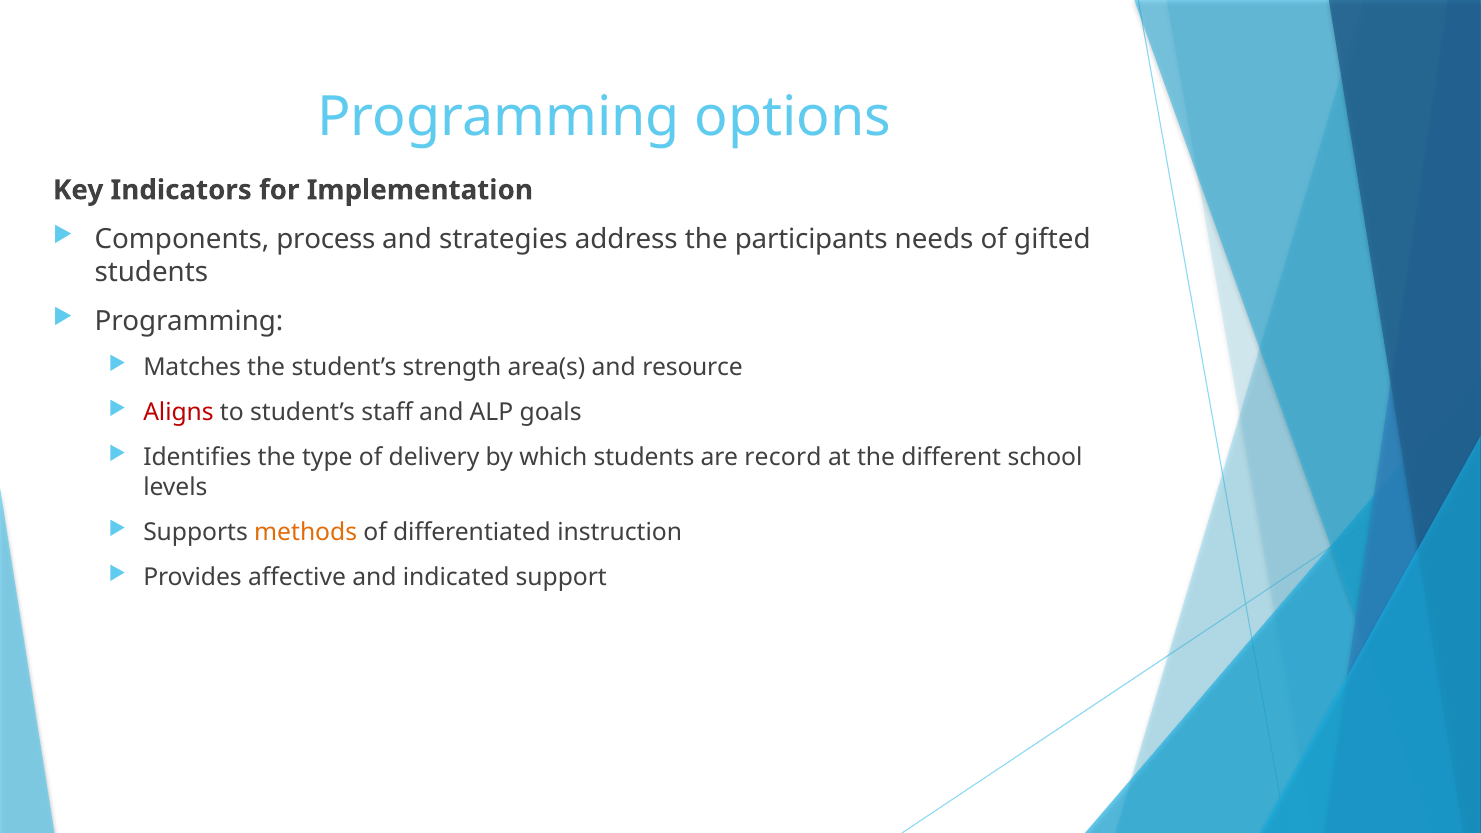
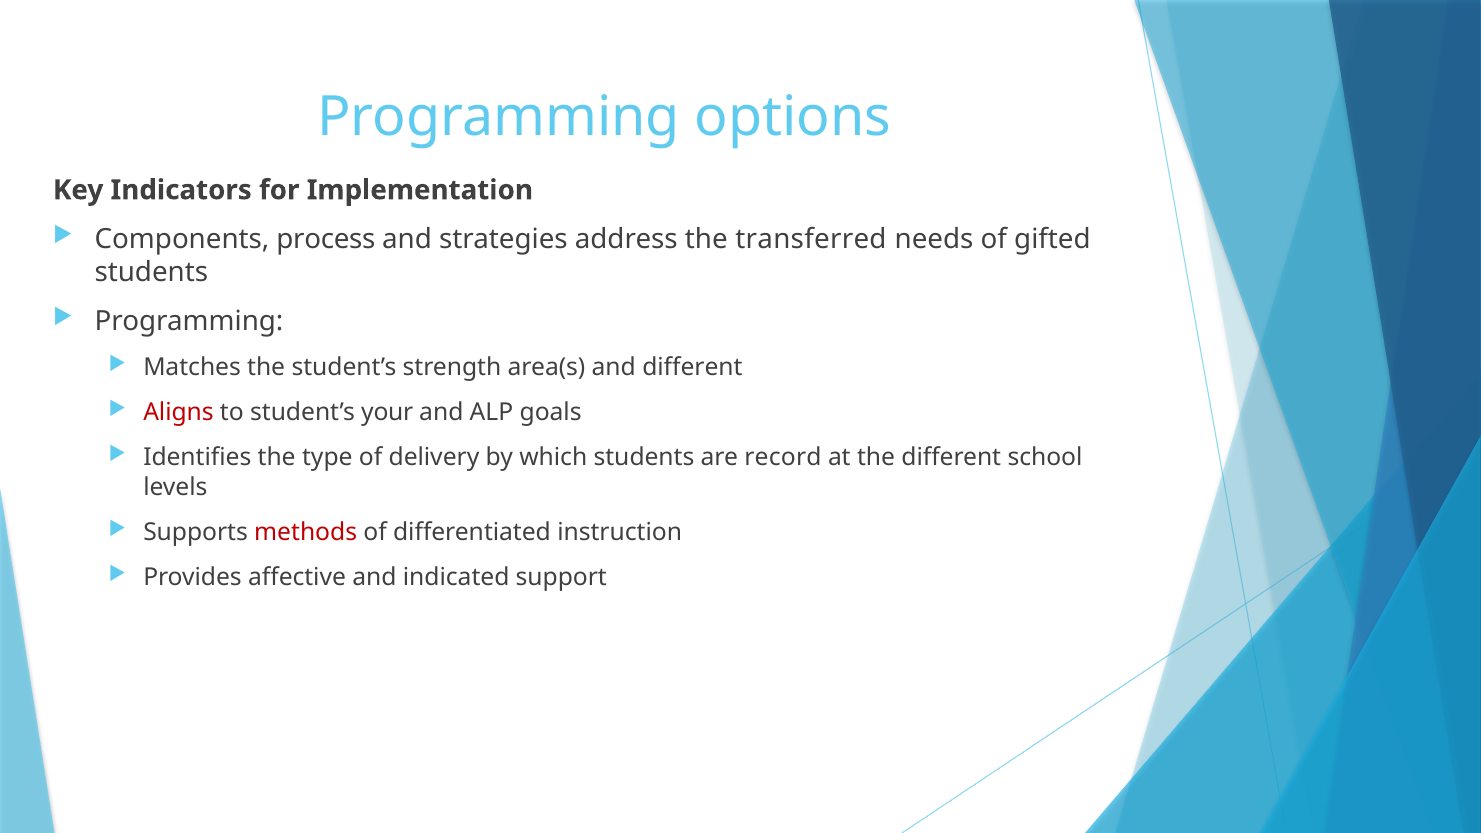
participants: participants -> transferred (811, 239)
and resource: resource -> different (692, 368)
staff: staff -> your (387, 413)
methods colour: orange -> red (306, 532)
